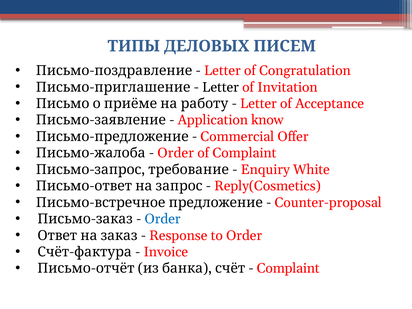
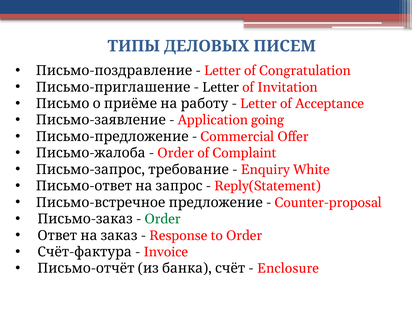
know: know -> going (267, 120)
Reply(Cosmetics: Reply(Cosmetics -> Reply(Statement (268, 186)
Order colour: blue -> green (163, 219)
счёт Complaint: Complaint -> Enclosure (288, 268)
